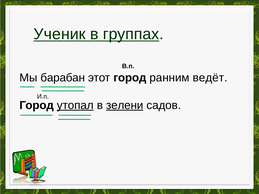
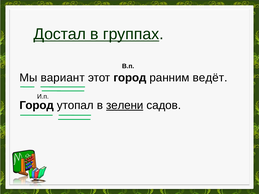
Ученик: Ученик -> Достал (60, 34)
барабан: барабан -> вариант (63, 78)
утопал underline: present -> none (75, 105)
